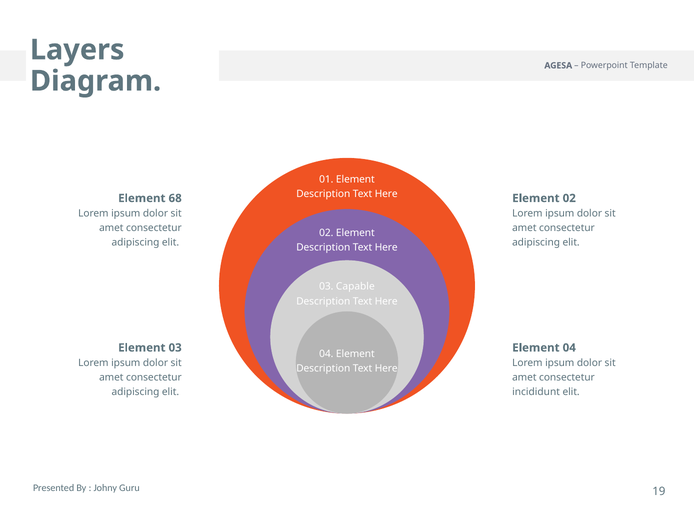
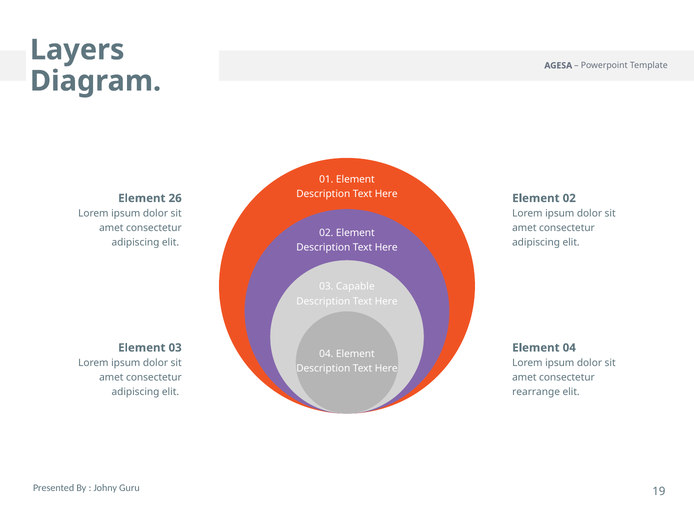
68: 68 -> 26 (175, 198)
incididunt: incididunt -> rearrange (536, 392)
